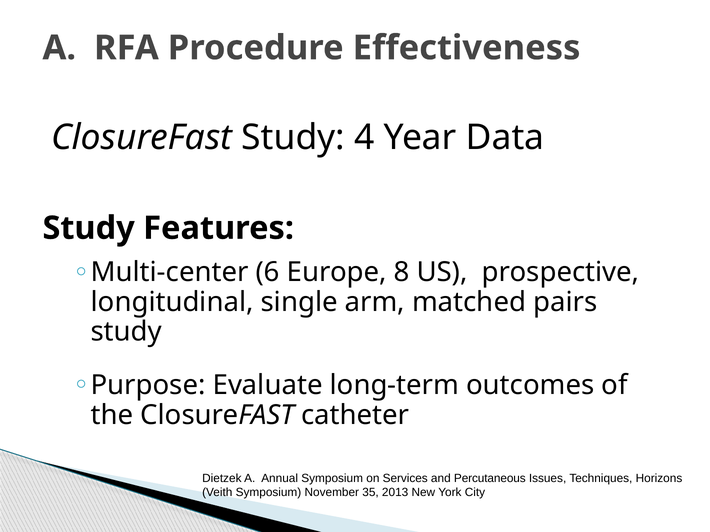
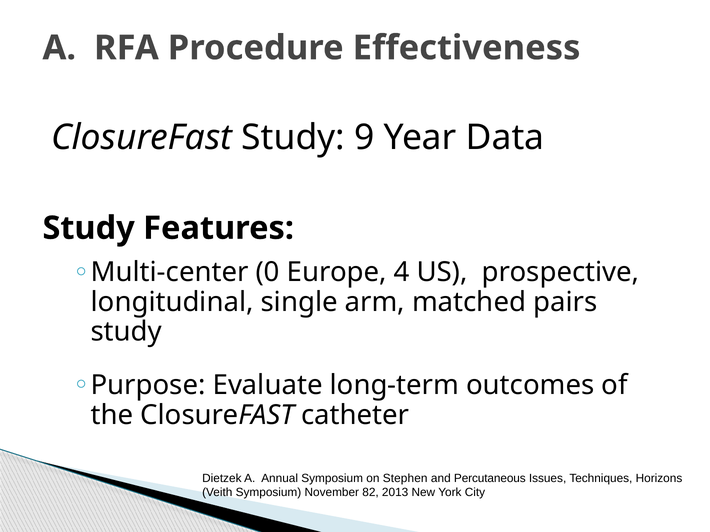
4: 4 -> 9 (364, 137)
6: 6 -> 0 (268, 273)
8: 8 -> 4 (402, 273)
Services: Services -> Stephen (405, 479)
35: 35 -> 82 (371, 493)
